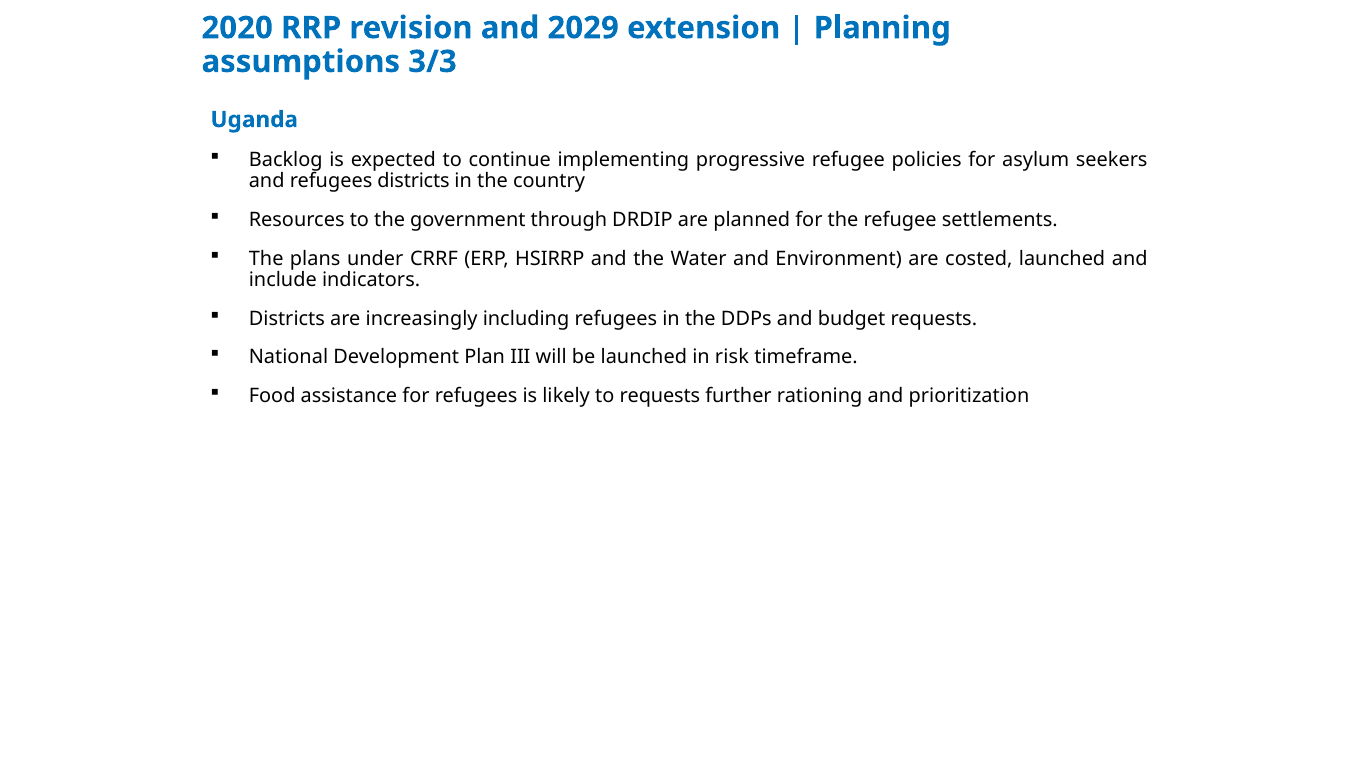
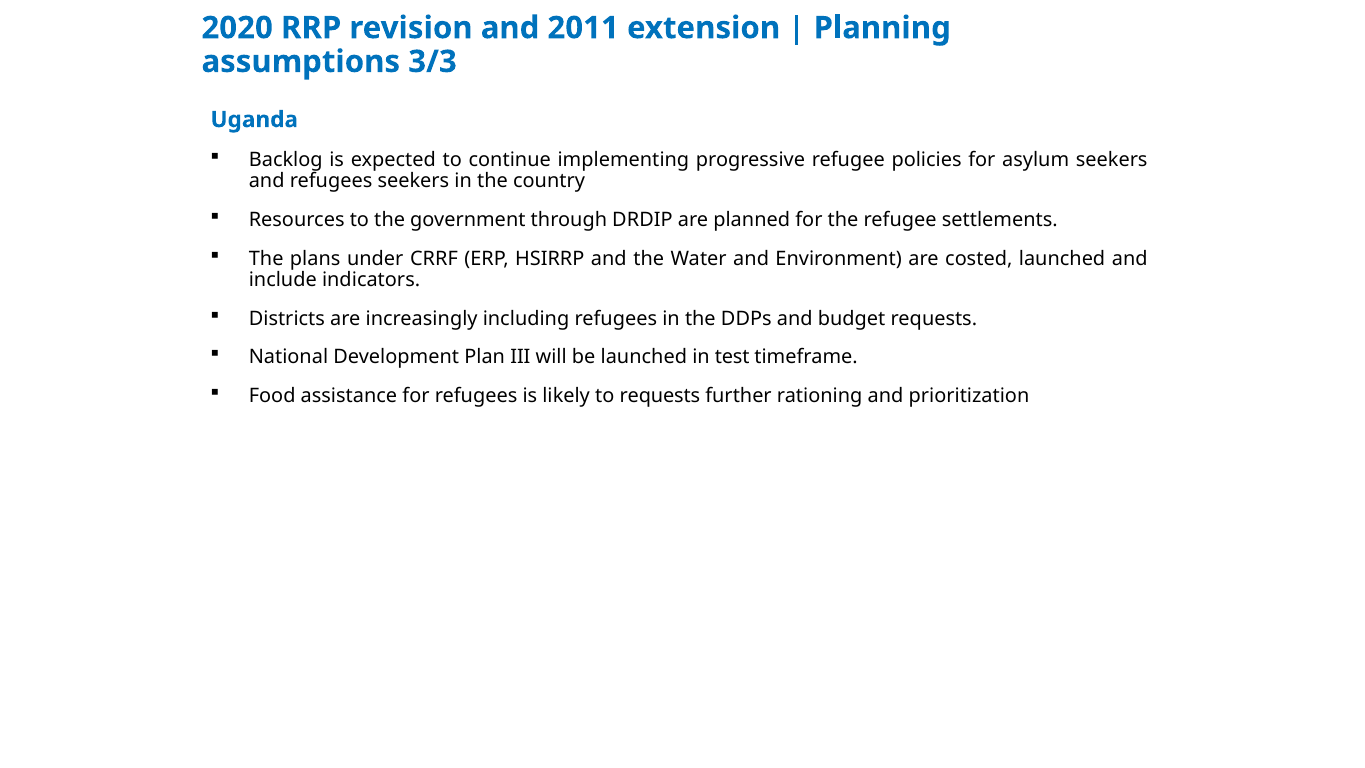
2029: 2029 -> 2011 (583, 28)
refugees districts: districts -> seekers (413, 181)
risk: risk -> test (732, 357)
